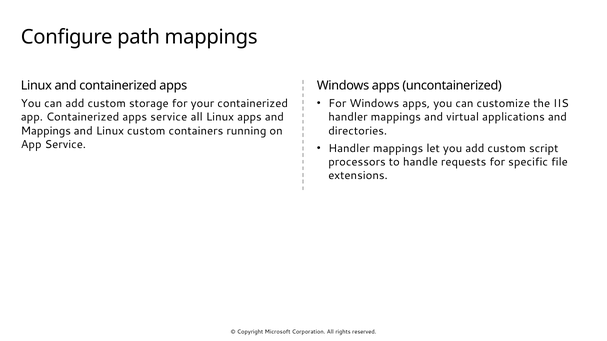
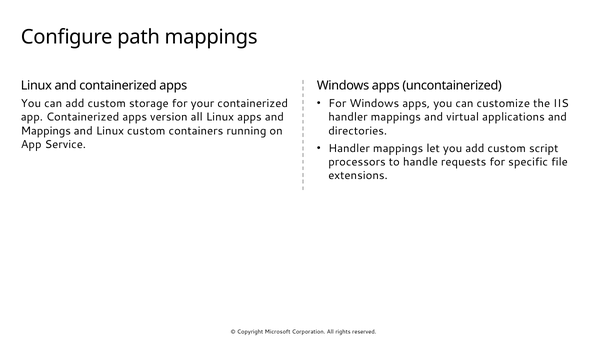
apps service: service -> version (169, 117)
